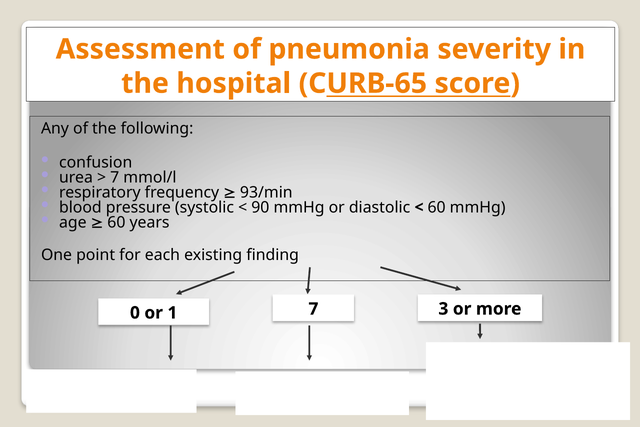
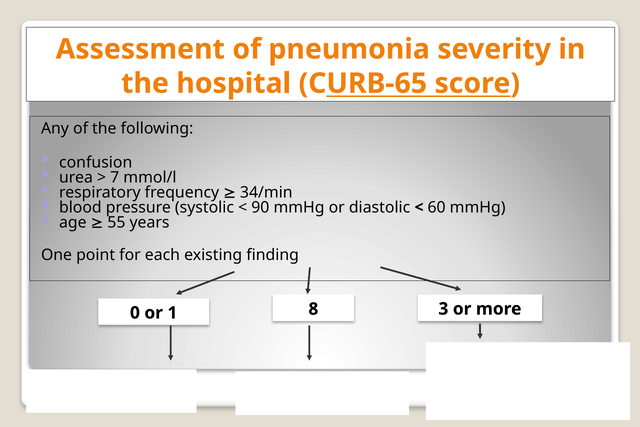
93/min: 93/min -> 34/min (266, 192)
60: 60 -> 55 (116, 222)
1 7: 7 -> 8 (313, 309)
